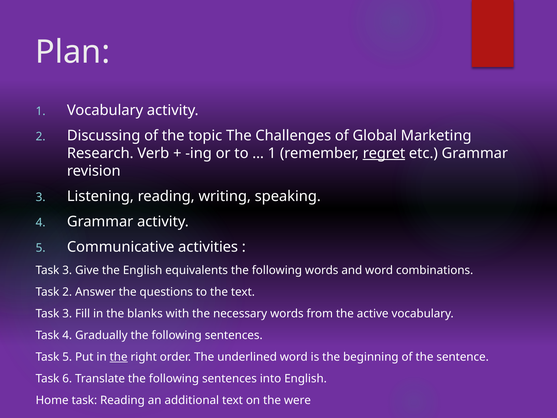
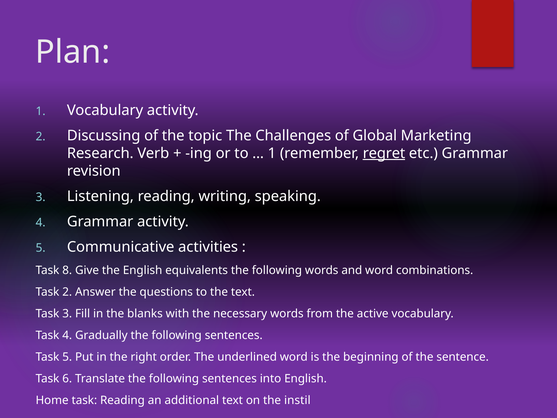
3: 3 -> 8 (67, 270)
the underline: present -> none (119, 357)
were: were -> instil (297, 400)
